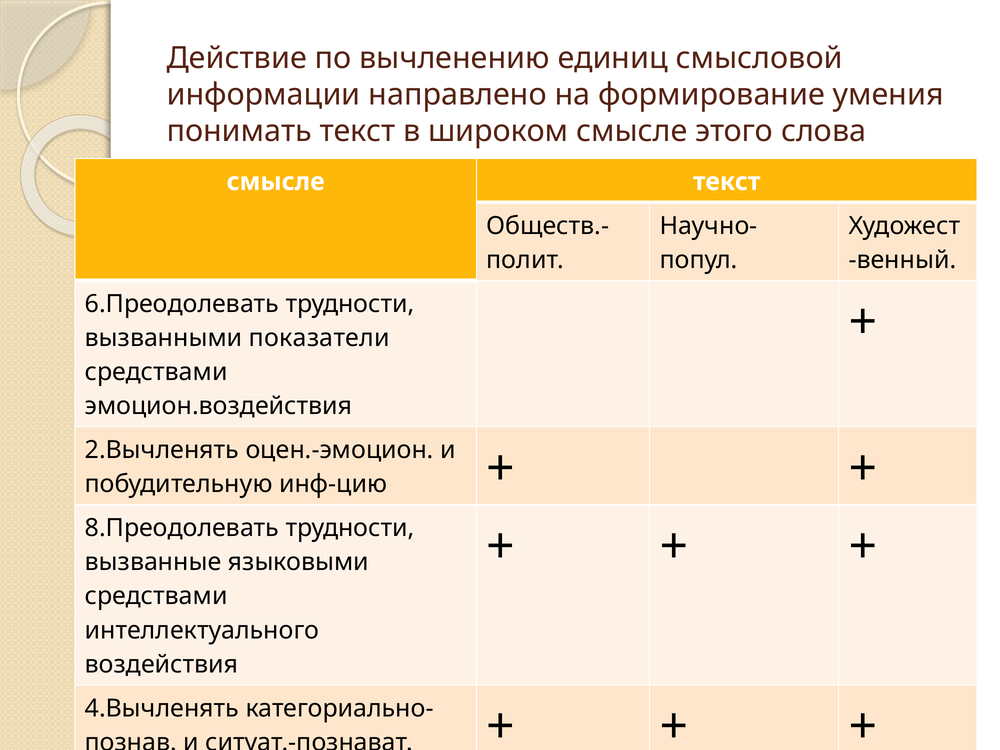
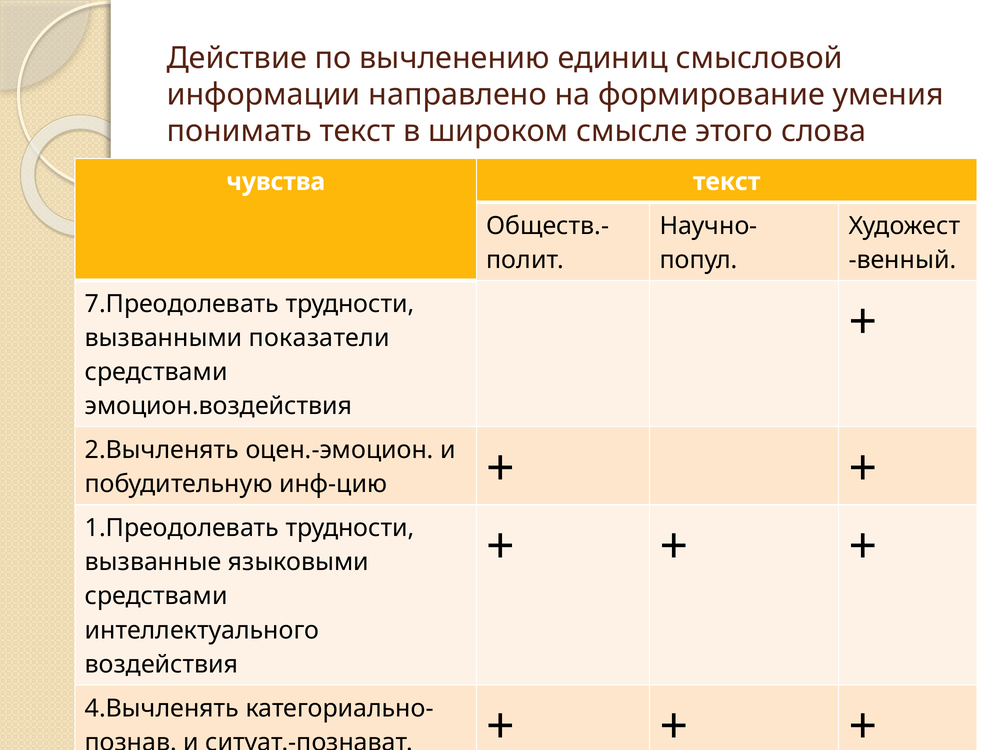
смысле: смысле -> чувства (276, 182)
6.Преодолевать: 6.Преодолевать -> 7.Преодолевать (182, 304)
8.Преодолевать: 8.Преодолевать -> 1.Преодолевать (182, 528)
